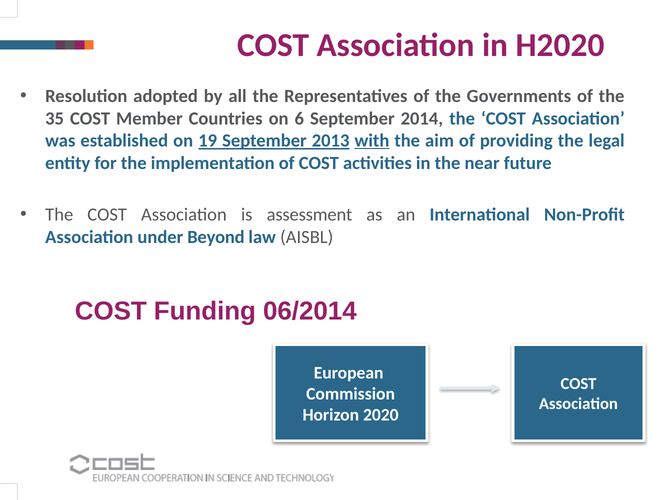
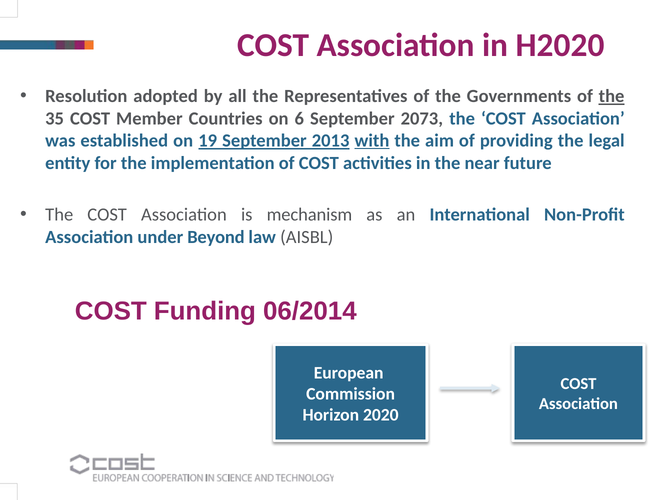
the underline: none -> present (612, 96)
2014: 2014 -> 2073 (422, 119)
assessment: assessment -> mechanism (309, 215)
